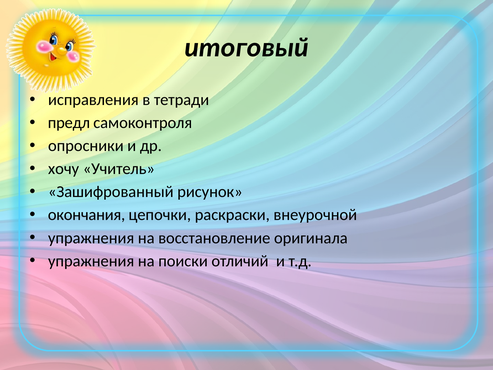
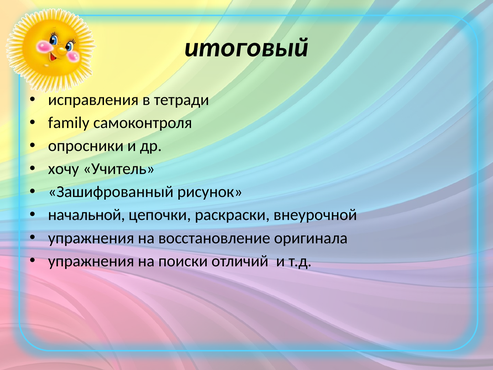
предл: предл -> family (69, 123)
окончания: окончания -> начальной (87, 215)
